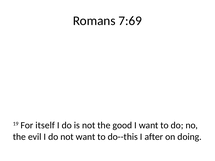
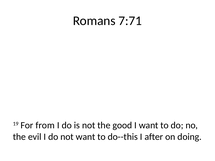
7:69: 7:69 -> 7:71 (130, 21)
itself: itself -> from (45, 125)
